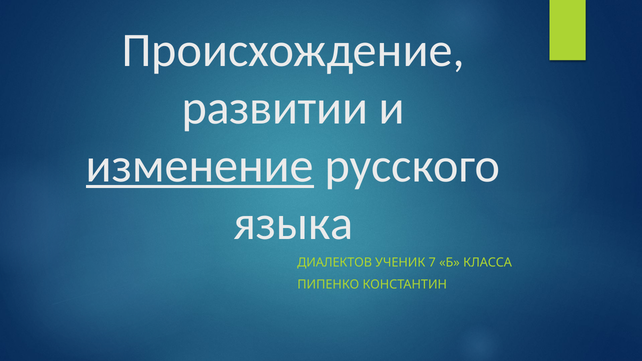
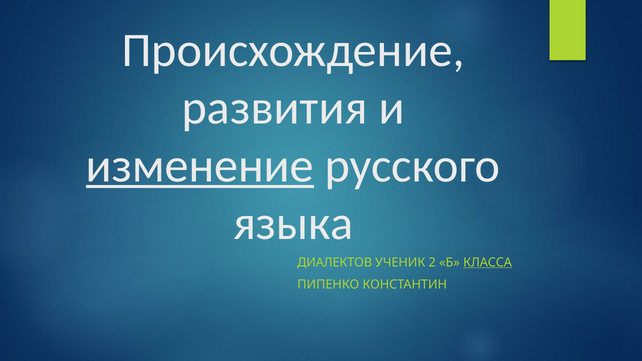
развитии: развитии -> развития (275, 108)
7: 7 -> 2 (432, 262)
КЛАССА underline: none -> present (488, 262)
